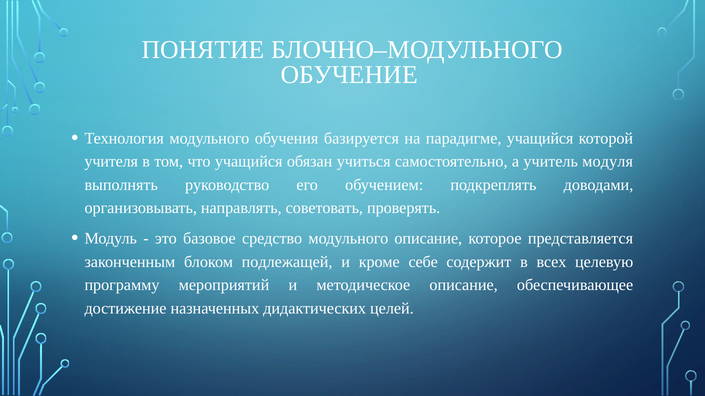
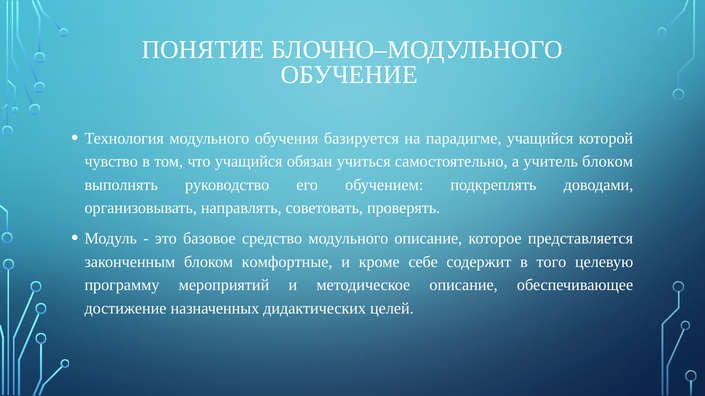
учителя: учителя -> чувство (111, 162)
учитель модуля: модуля -> блоком (608, 162)
подлежащей: подлежащей -> комфортные (287, 262)
всех: всех -> того (551, 262)
